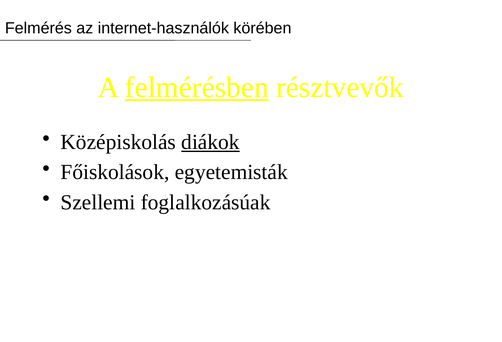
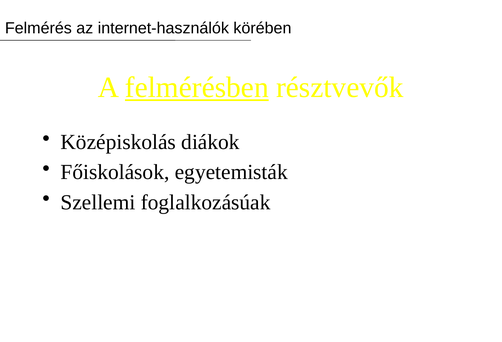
diákok underline: present -> none (210, 142)
